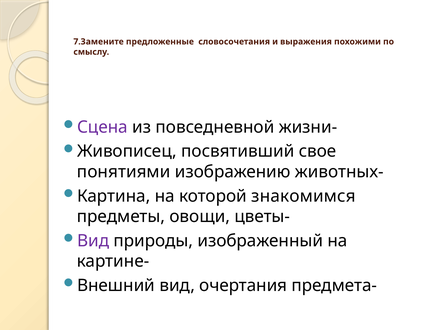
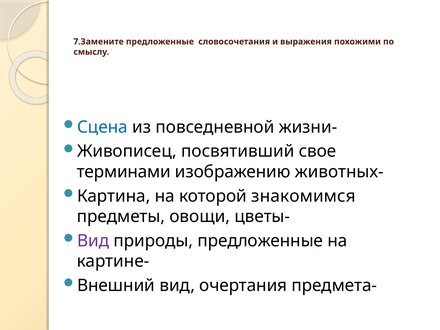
Сцена colour: purple -> blue (102, 127)
понятиями: понятиями -> терминами (124, 172)
природы изображенный: изображенный -> предложенные (260, 241)
